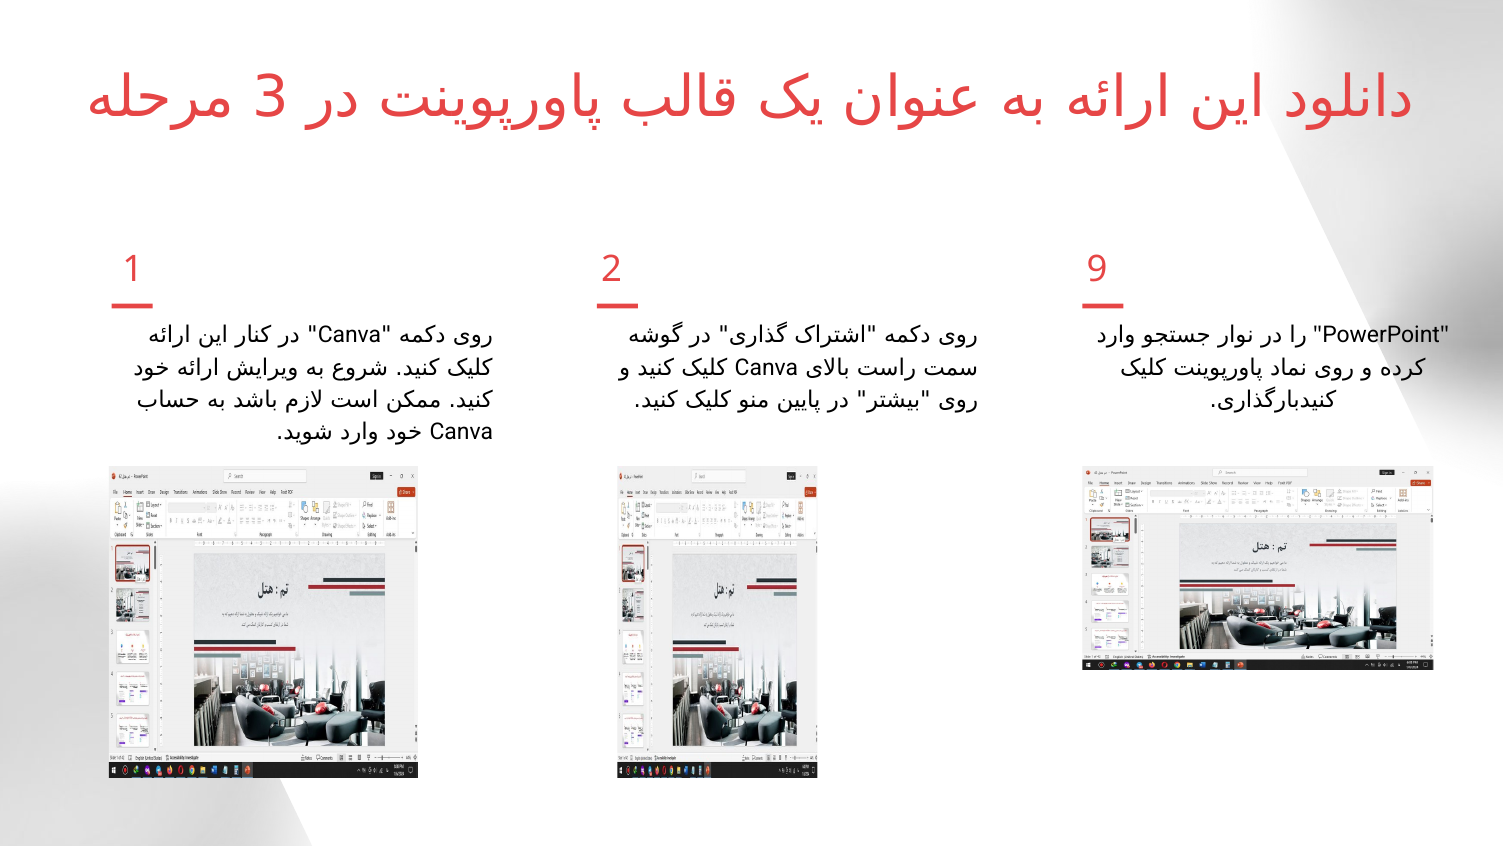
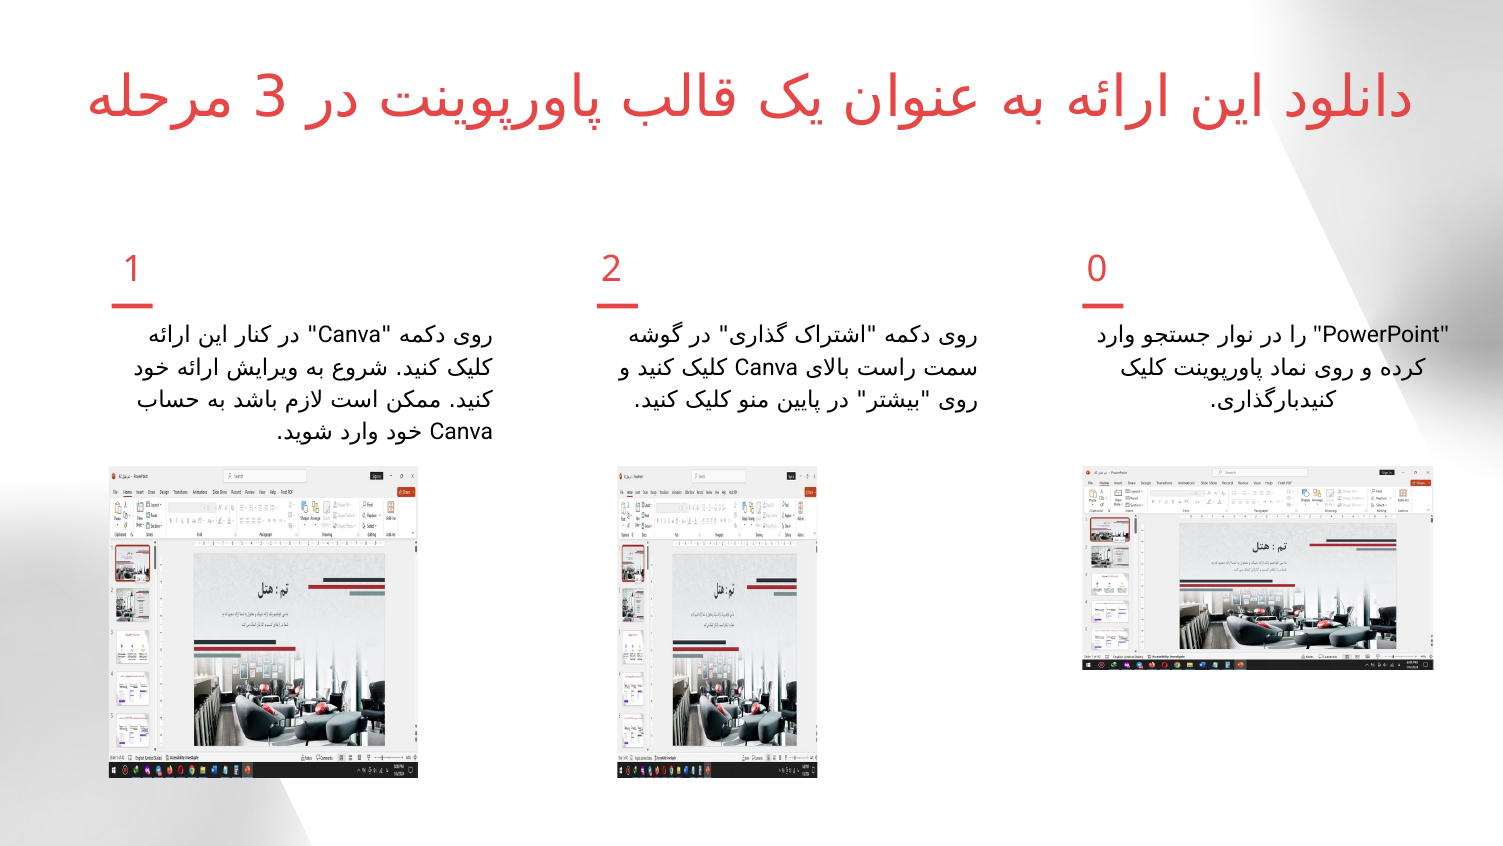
9: 9 -> 0 (1097, 269)
